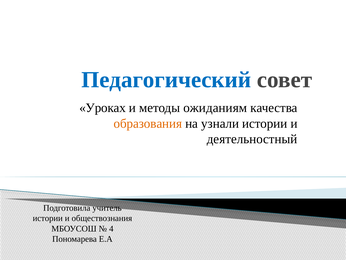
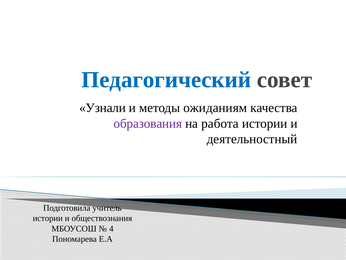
Уроках: Уроках -> Узнали (103, 108)
образования colour: orange -> purple (148, 123)
узнали: узнали -> работа (220, 123)
